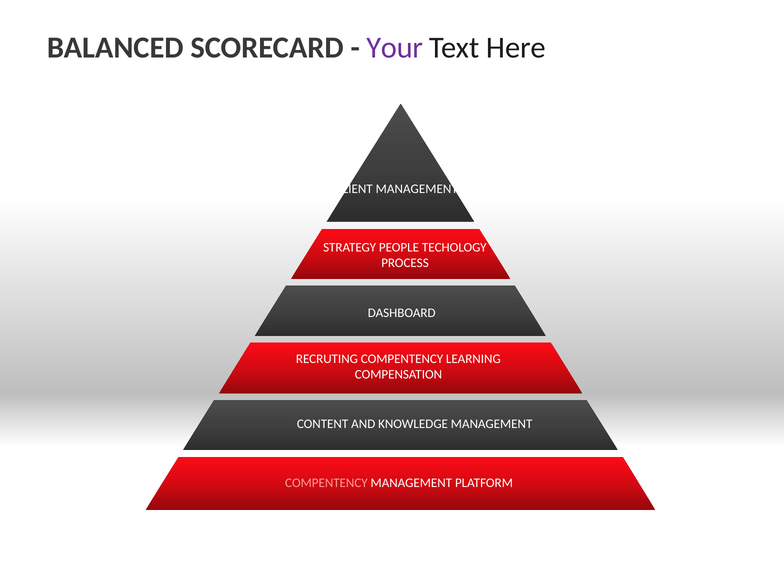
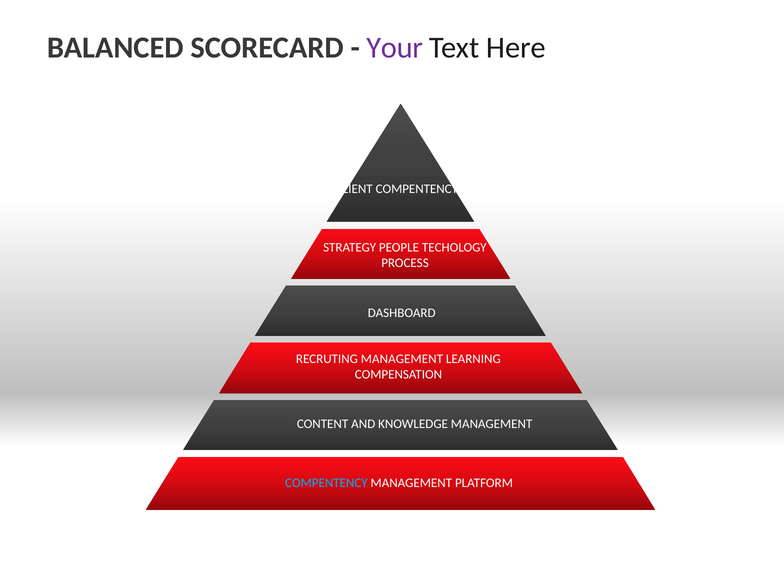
CLIENT MANAGEMENT: MANAGEMENT -> COMPENTENCY (417, 189)
RECRUTING COMPENTENCY: COMPENTENCY -> MANAGEMENT (402, 359)
COMPENTENCY colour: pink -> light blue (326, 483)
